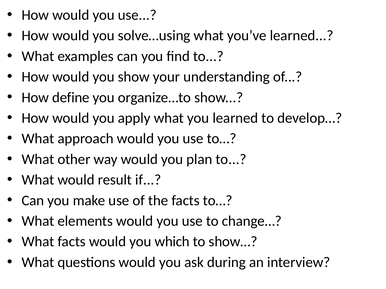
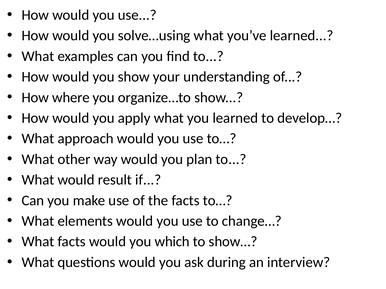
define: define -> where (71, 98)
